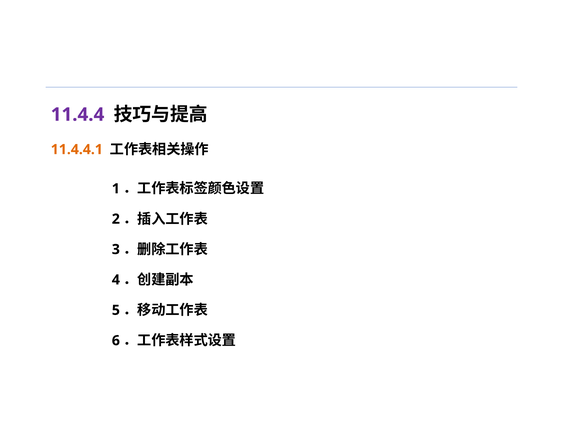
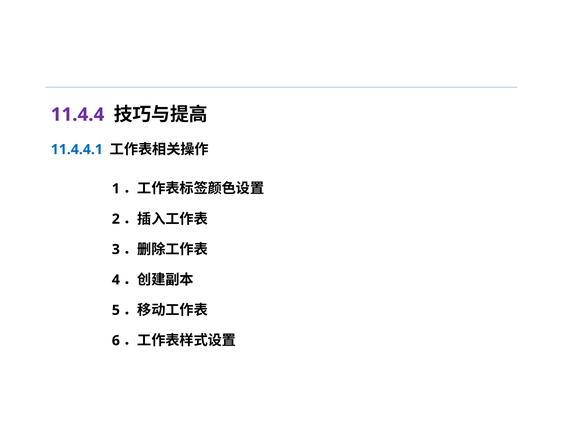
11.4.4.1 colour: orange -> blue (77, 149)
